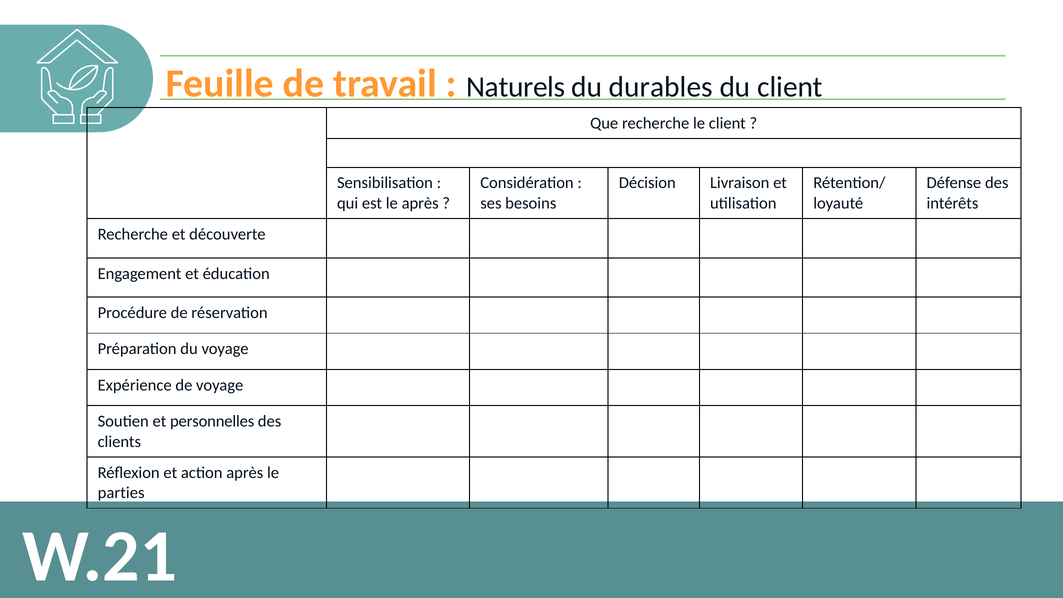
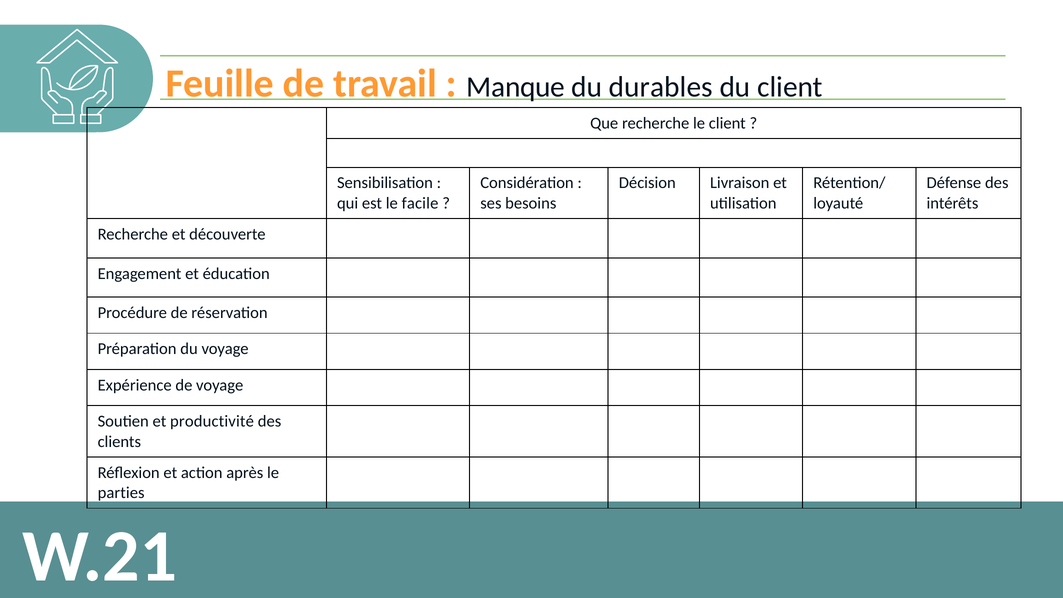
Naturels: Naturels -> Manque (516, 87)
le après: après -> facile (420, 203)
personnelles: personnelles -> productivité (212, 421)
